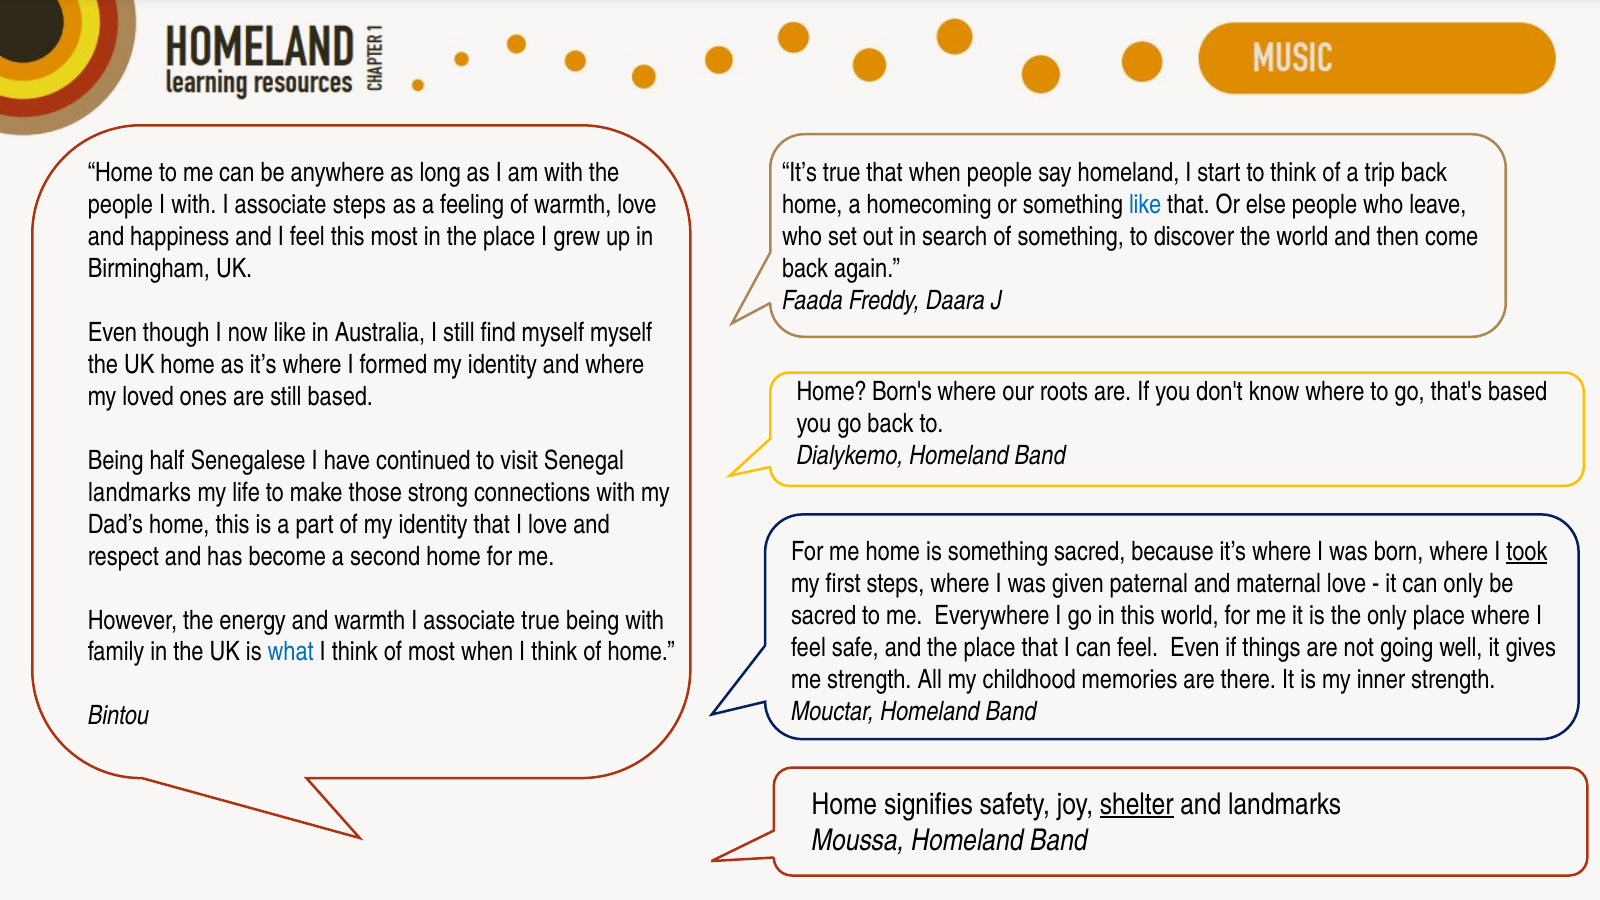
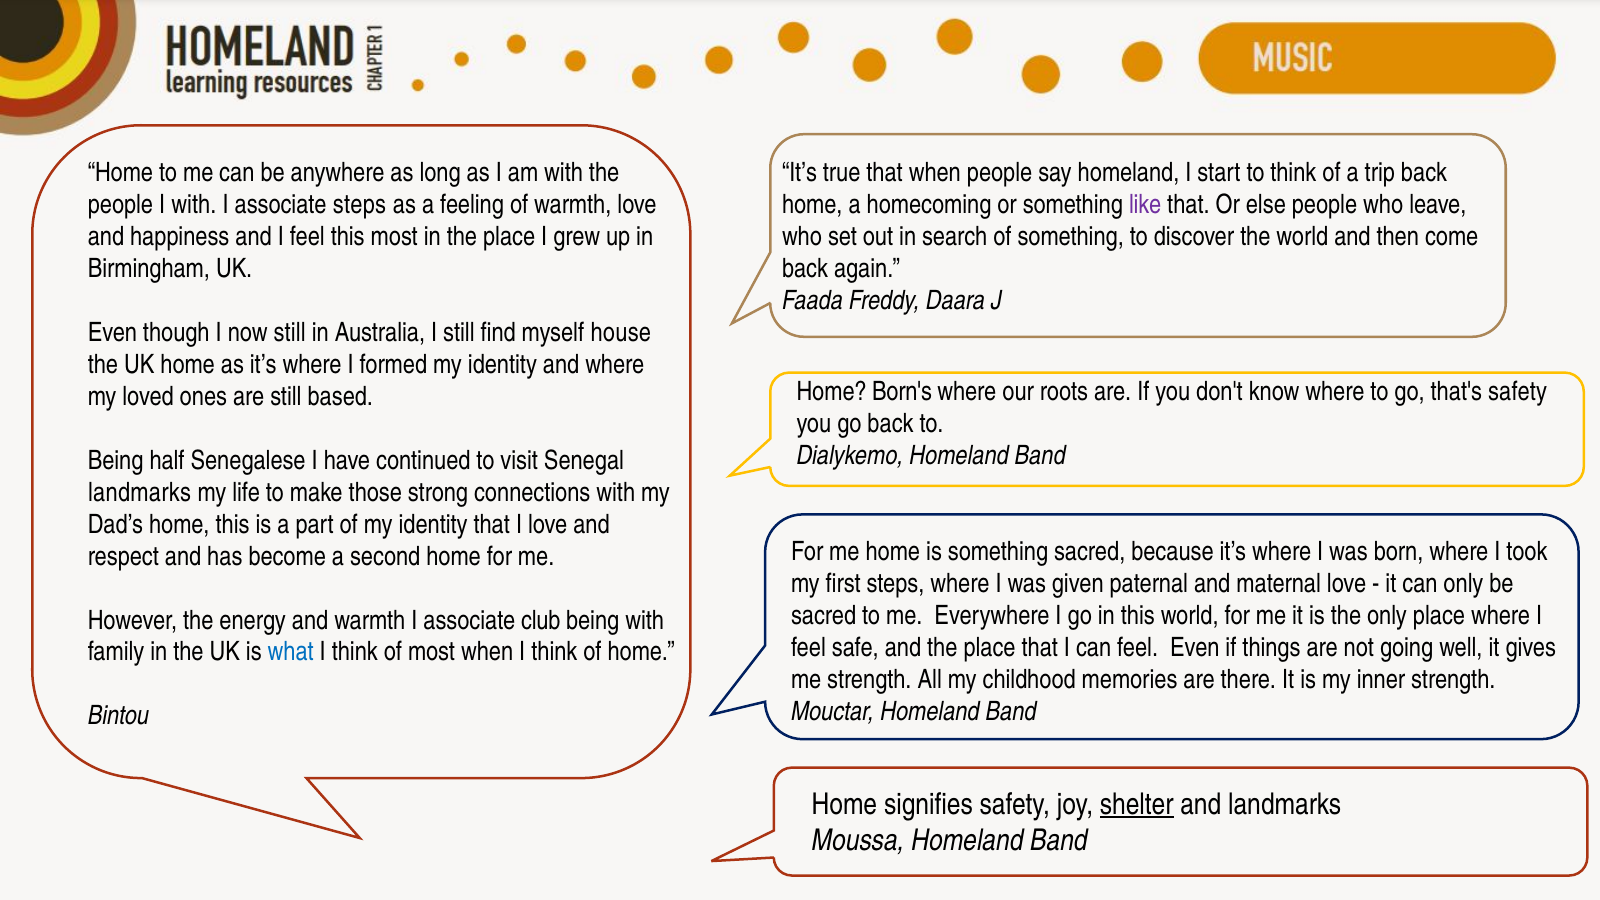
like colour: blue -> purple (1145, 204)
now like: like -> still (290, 332)
myself myself: myself -> house (621, 332)
that's based: based -> safety (1518, 391)
took underline: present -> none (1527, 551)
associate true: true -> club (541, 620)
